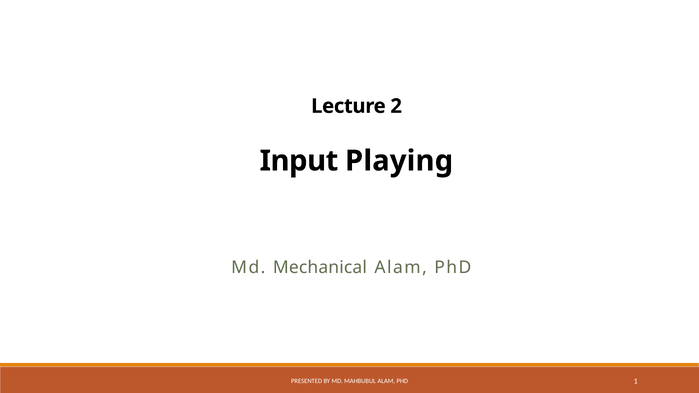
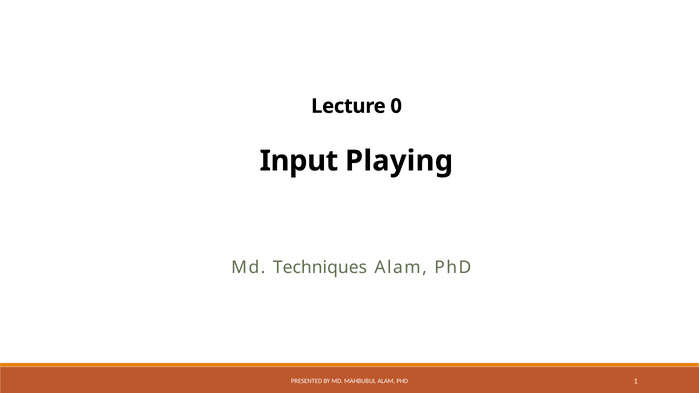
2: 2 -> 0 (396, 106)
Mechanical: Mechanical -> Techniques (320, 267)
